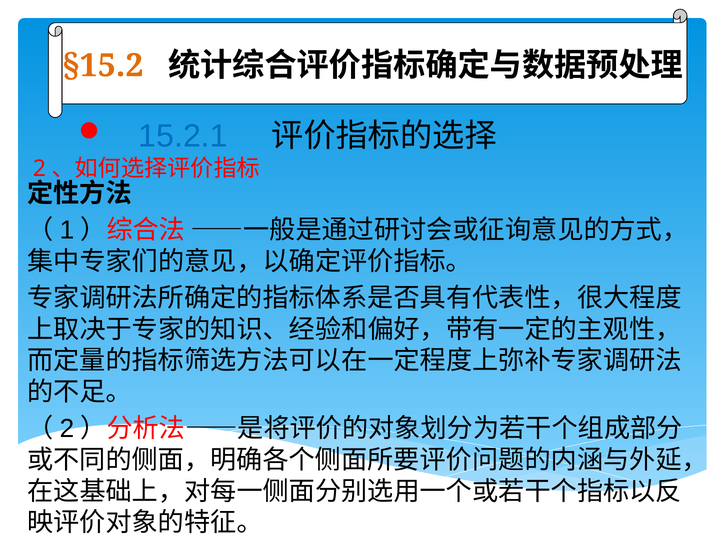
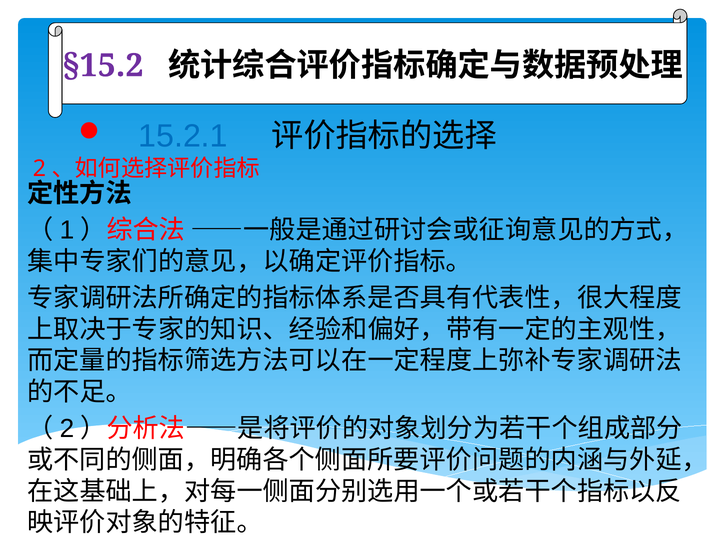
§15.2 colour: orange -> purple (103, 66)
